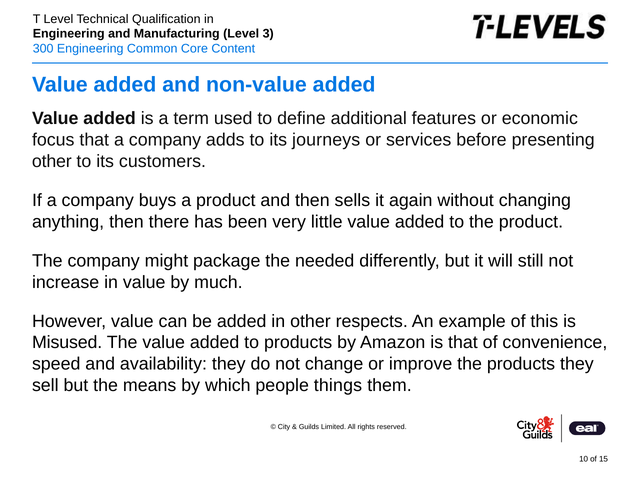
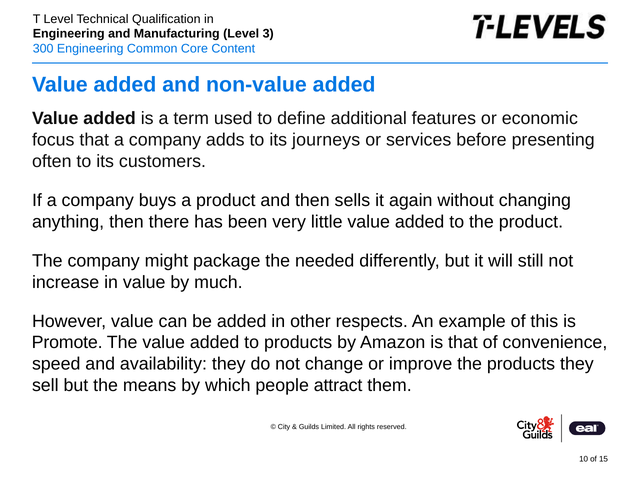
other: other -> often (52, 161)
Misused: Misused -> Promote (67, 343)
things: things -> attract (338, 385)
